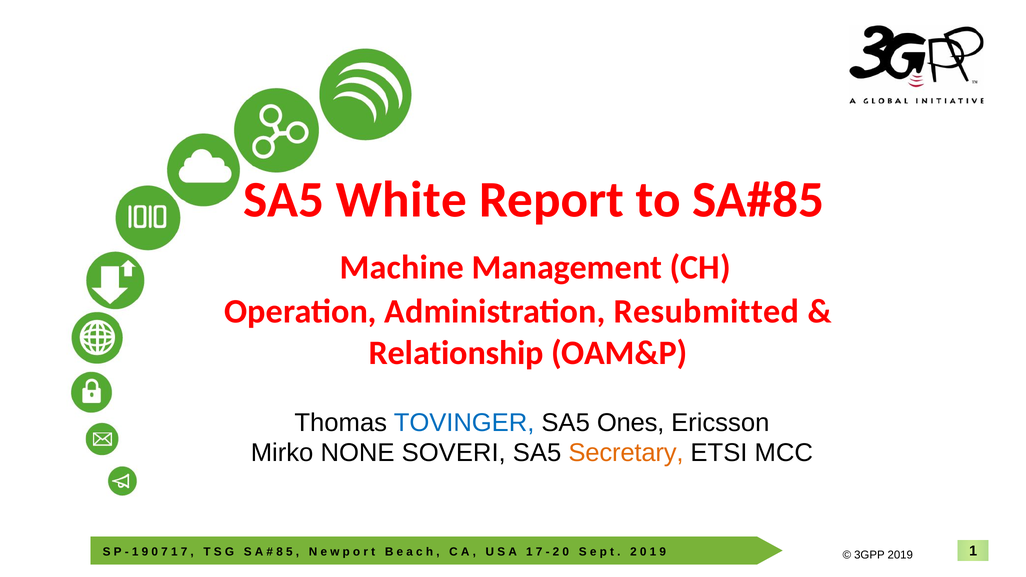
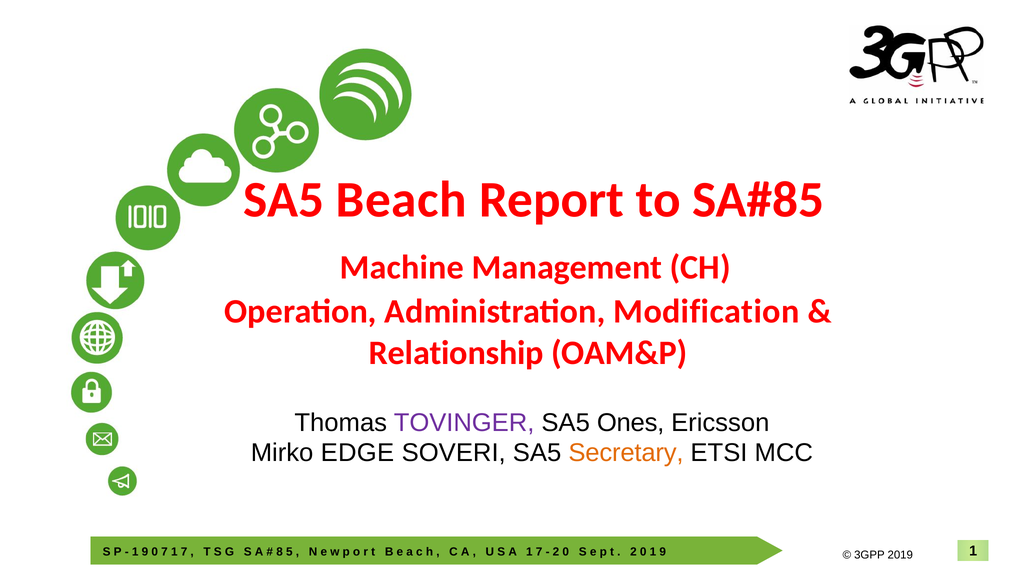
White: White -> Beach (401, 200)
Resubmitted: Resubmitted -> Modification (706, 312)
TOVINGER colour: blue -> purple (464, 423)
NONE: NONE -> EDGE (357, 453)
